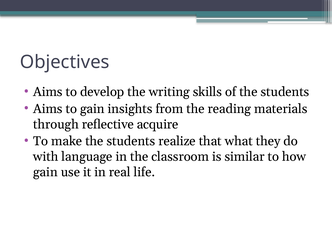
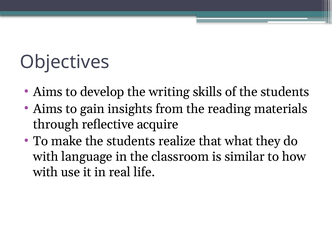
gain: gain -> with (45, 172)
